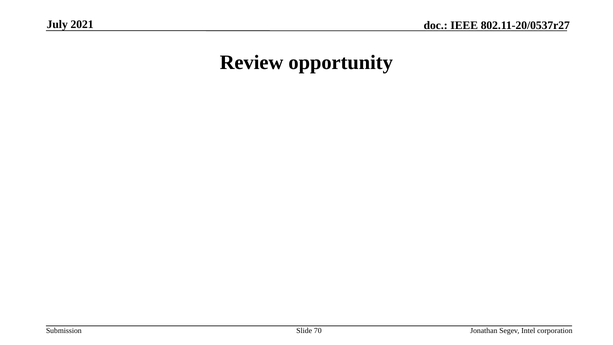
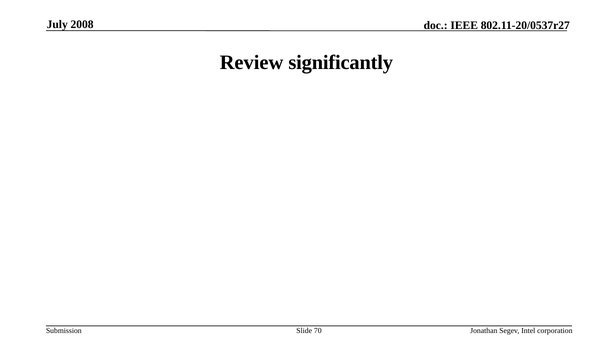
2021: 2021 -> 2008 (82, 24)
opportunity: opportunity -> significantly (341, 63)
